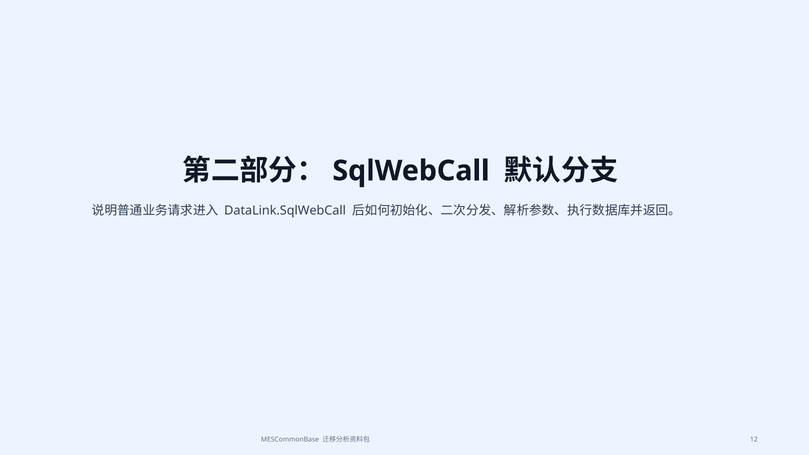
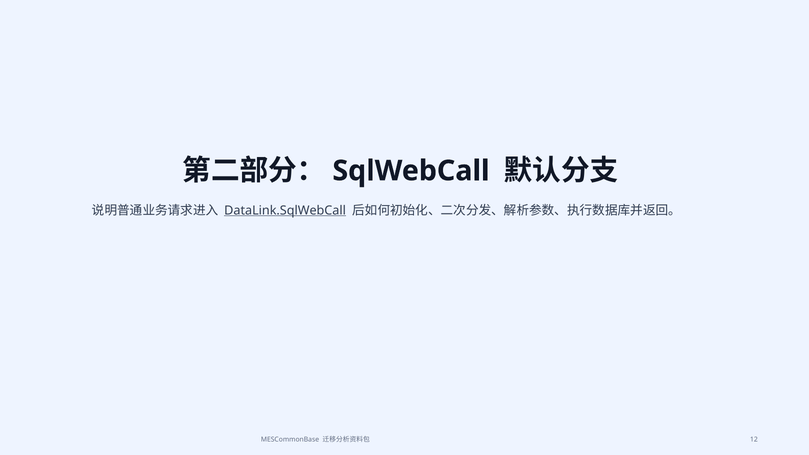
DataLink.SqlWebCall underline: none -> present (285, 210)
